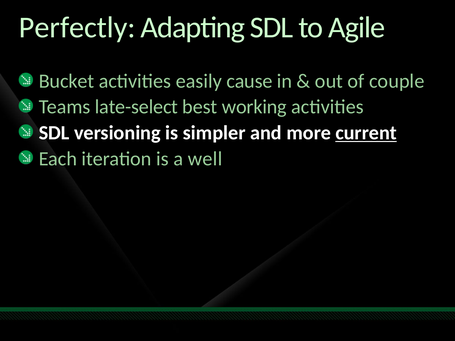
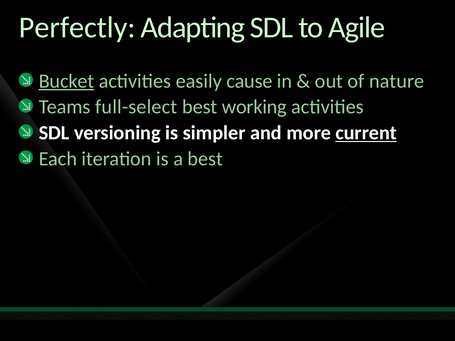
Bucket underline: none -> present (66, 81)
couple: couple -> nature (397, 81)
late-select: late-select -> full-select (136, 107)
a well: well -> best (205, 159)
